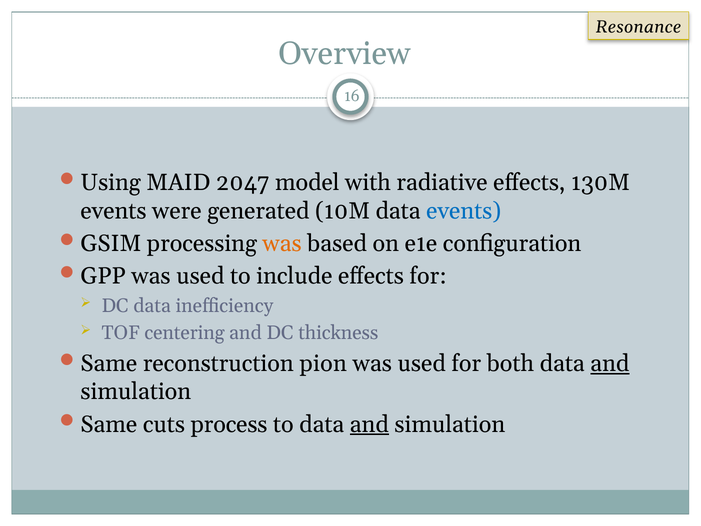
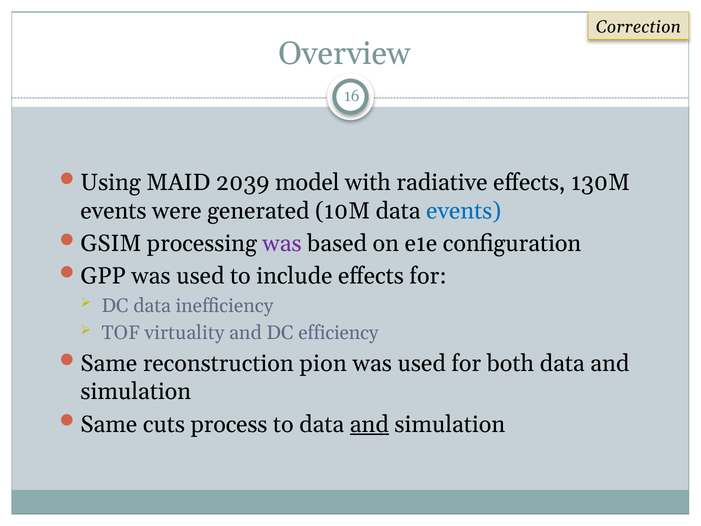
Resonance: Resonance -> Correction (638, 27)
2047: 2047 -> 2039 (243, 183)
was colour: orange -> purple (282, 243)
centering: centering -> virtuality (184, 333)
thickness: thickness -> efficiency (338, 333)
and underline: present -> none (610, 363)
